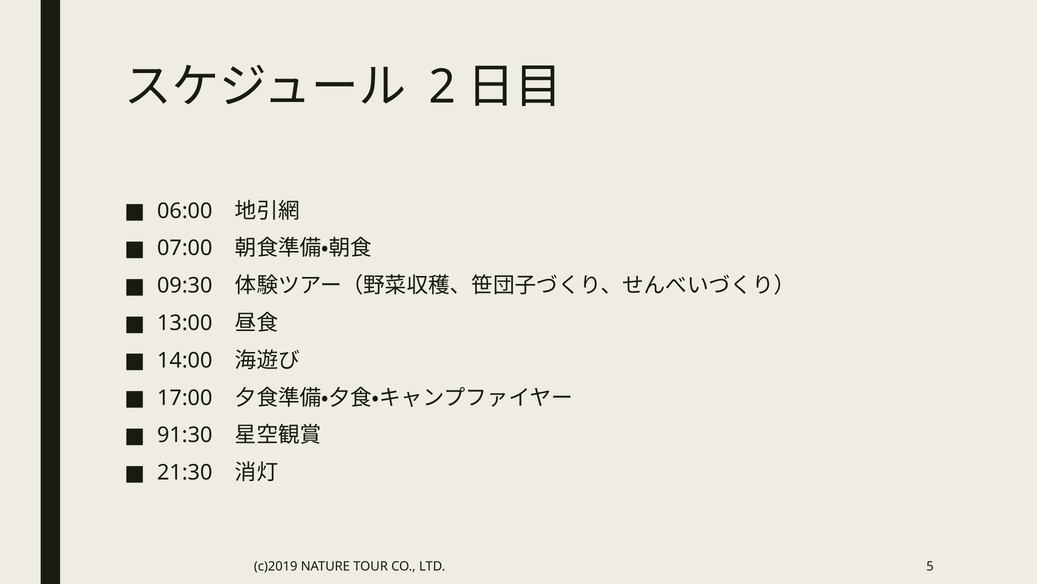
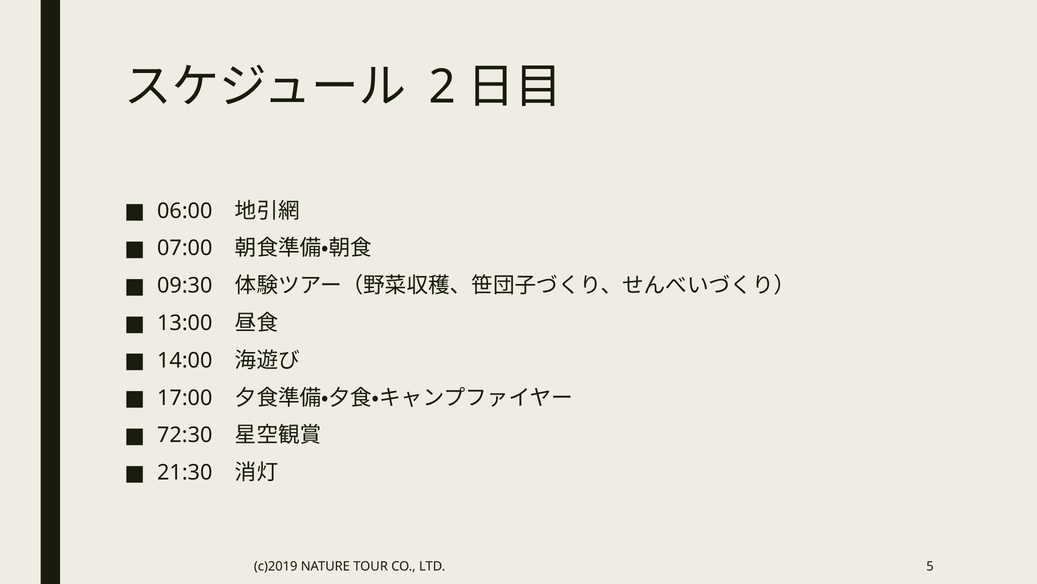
91:30: 91:30 -> 72:30 (185, 435)
